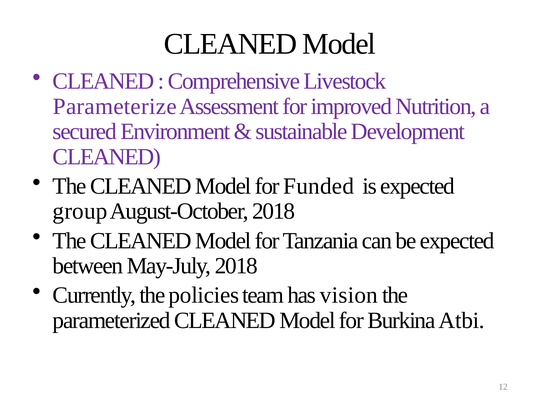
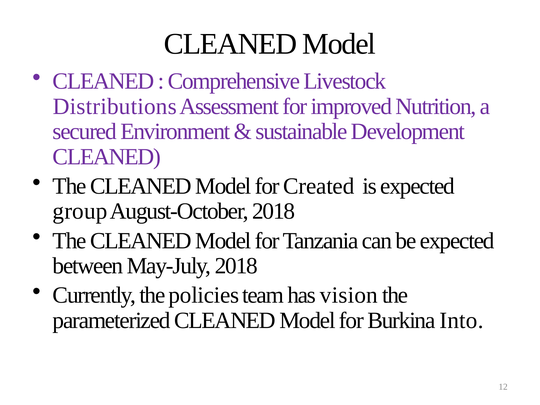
Parameterize: Parameterize -> Distributions (115, 106)
Funded: Funded -> Created (319, 186)
Atbi: Atbi -> Into (461, 320)
